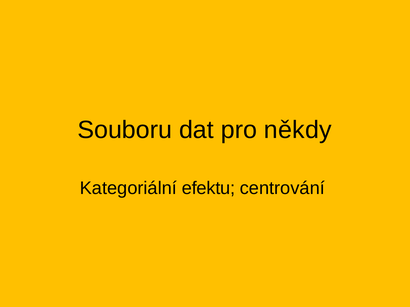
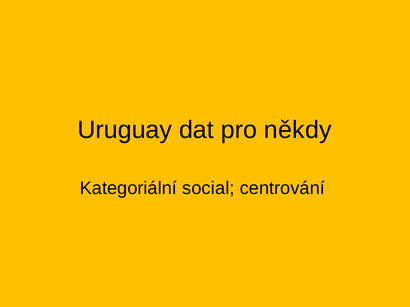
Souboru: Souboru -> Uruguay (125, 130)
efektu: efektu -> social (208, 189)
